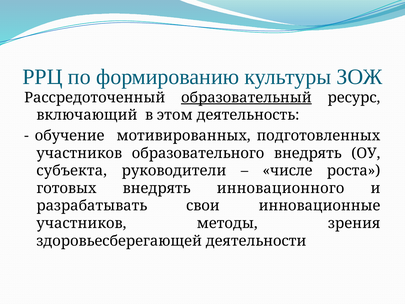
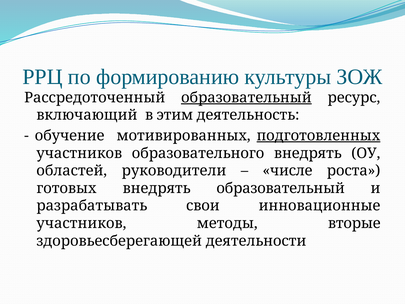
этом: этом -> этим (175, 115)
подготовленных underline: none -> present (318, 136)
субъекта: субъекта -> областей (72, 171)
внедрять инновационного: инновационного -> образовательный (281, 188)
зрения: зрения -> вторые (354, 223)
